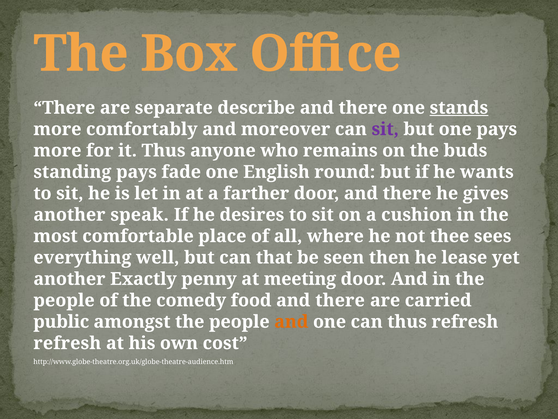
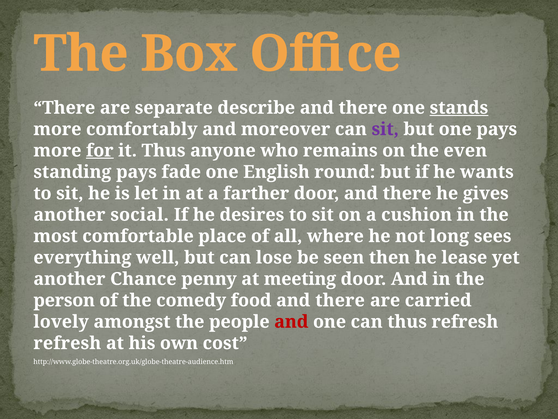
for underline: none -> present (100, 150)
buds: buds -> even (465, 150)
speak: speak -> social (140, 215)
thee: thee -> long (449, 236)
that: that -> lose (274, 257)
Exactly: Exactly -> Chance (143, 279)
people: people -> person (64, 300)
public: public -> lovely (61, 321)
and colour: orange -> red (291, 321)
